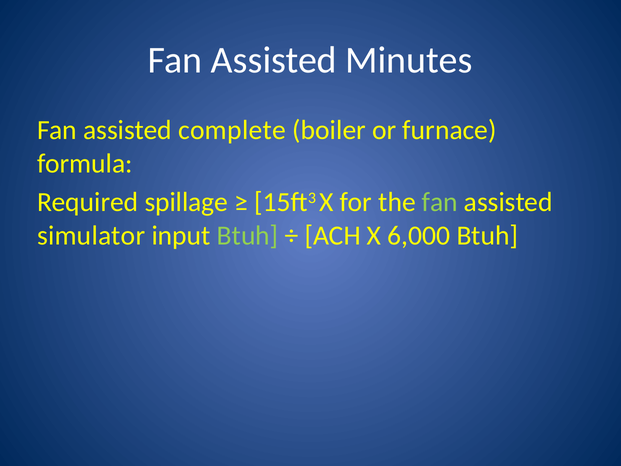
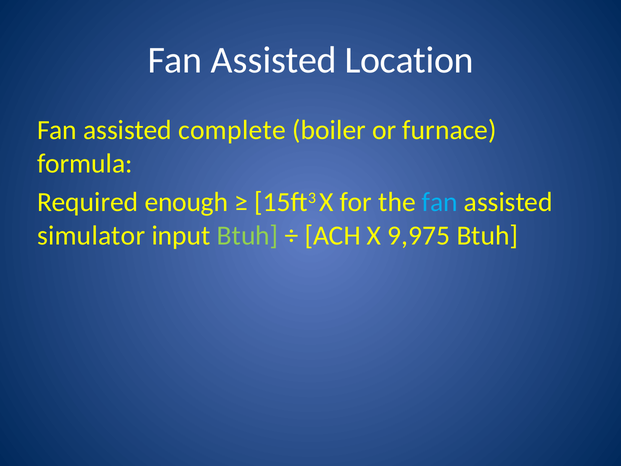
Minutes: Minutes -> Location (409, 60)
spillage: spillage -> enough (186, 202)
fan colour: light green -> light blue (440, 202)
6,000: 6,000 -> 9,975 (419, 235)
